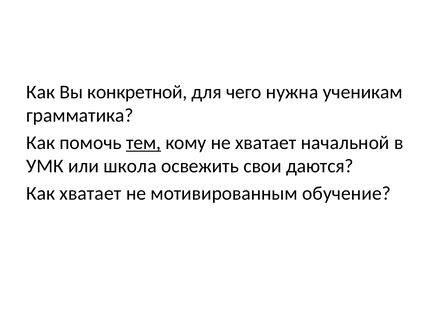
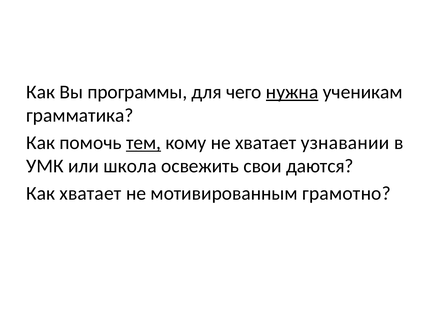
конкретной: конкретной -> программы (137, 92)
нужна underline: none -> present (292, 92)
начальной: начальной -> узнавании (345, 143)
обучение: обучение -> грамотно (347, 193)
